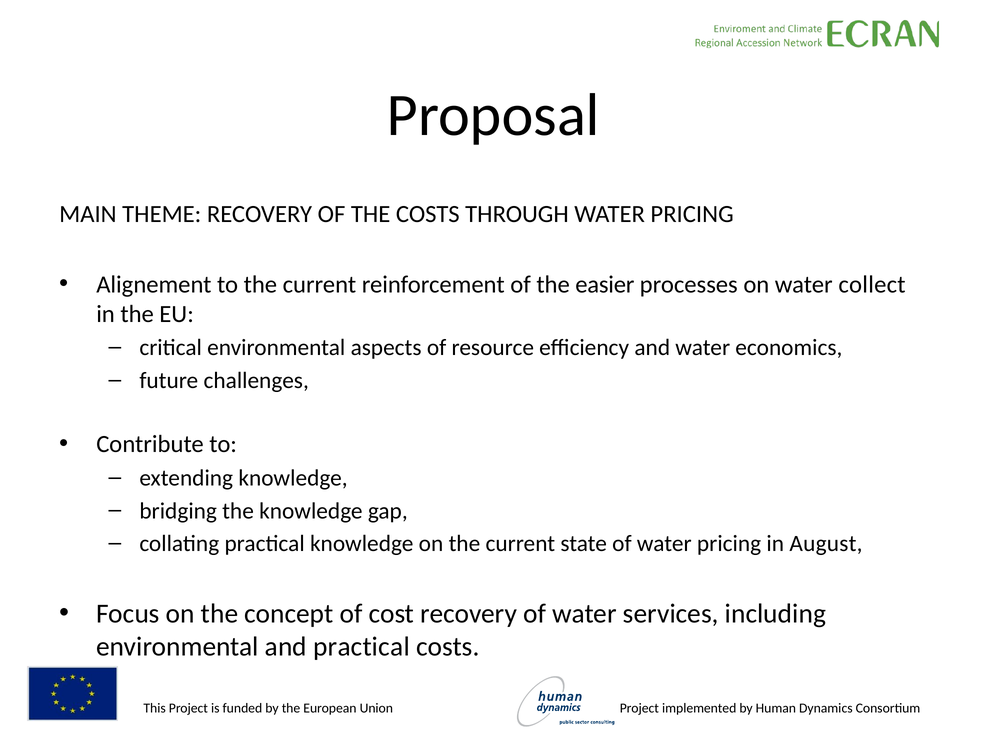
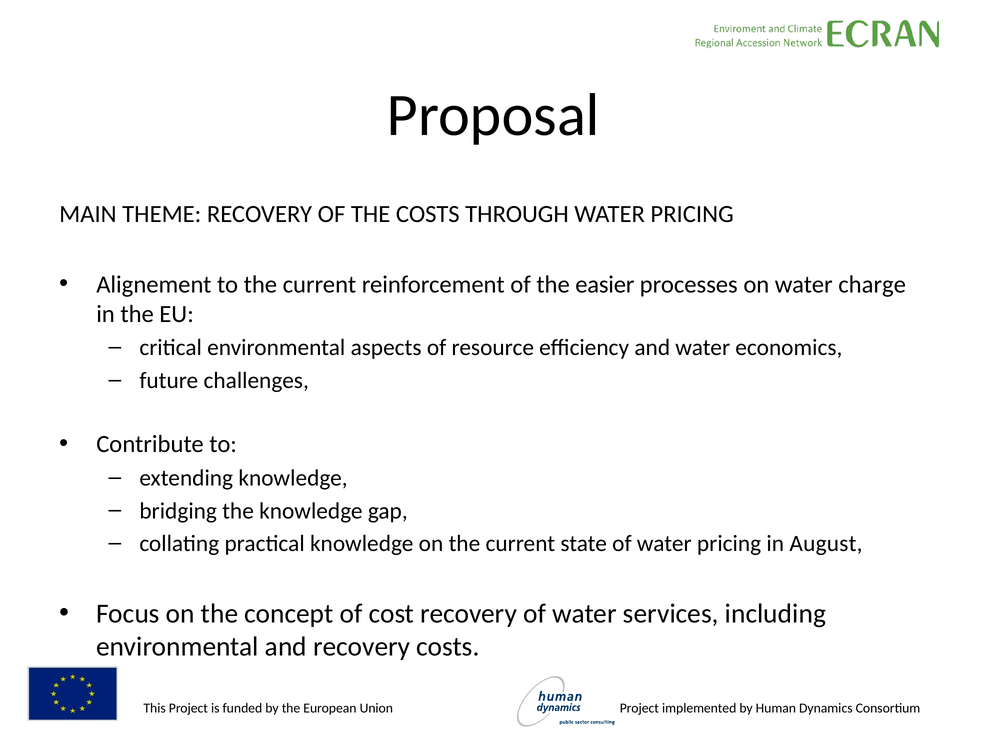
collect: collect -> charge (872, 284)
and practical: practical -> recovery (362, 646)
